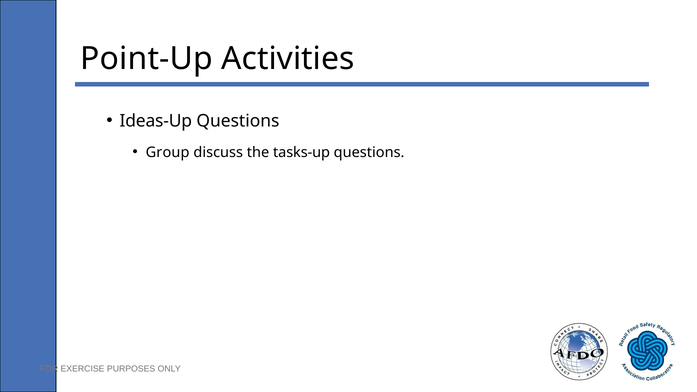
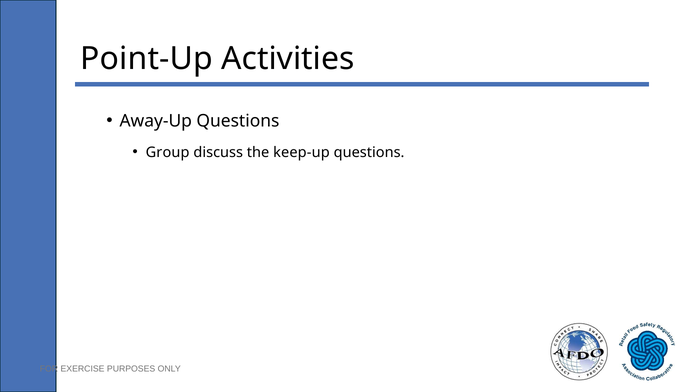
Ideas-Up: Ideas-Up -> Away-Up (156, 121)
tasks-up: tasks-up -> keep-up (301, 153)
